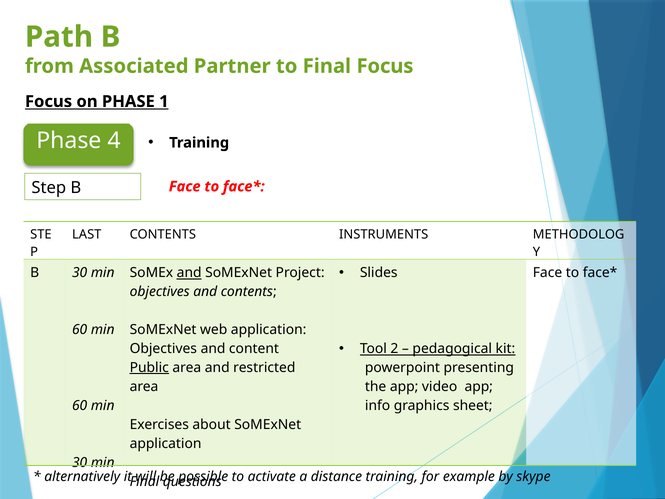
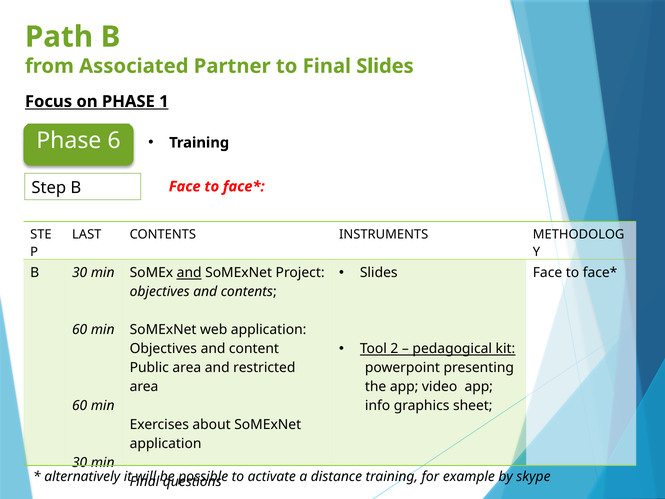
Final Focus: Focus -> Slides (385, 66)
4: 4 -> 6 (114, 141)
Public underline: present -> none (149, 368)
